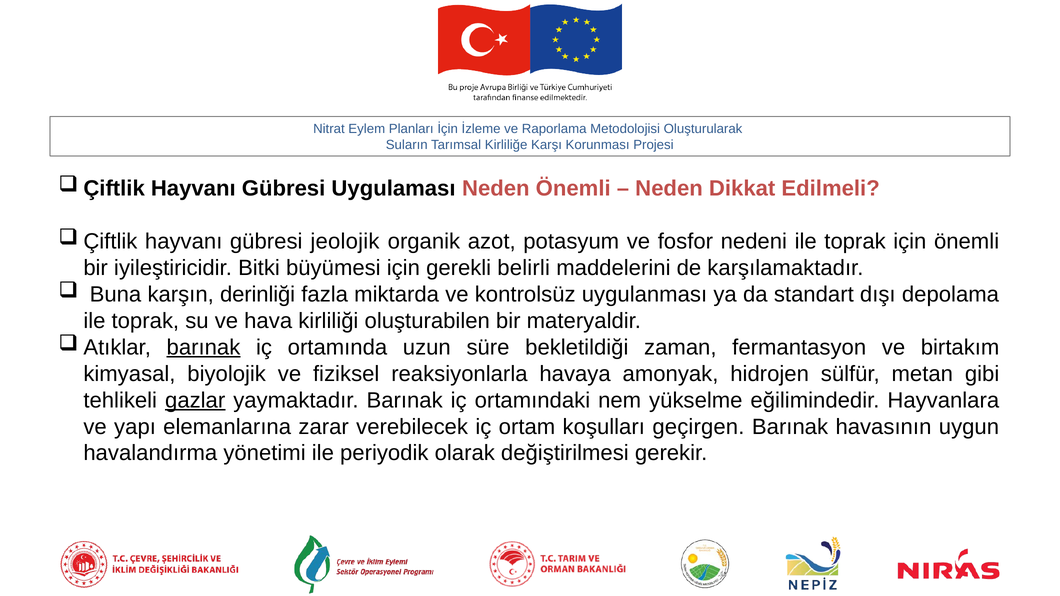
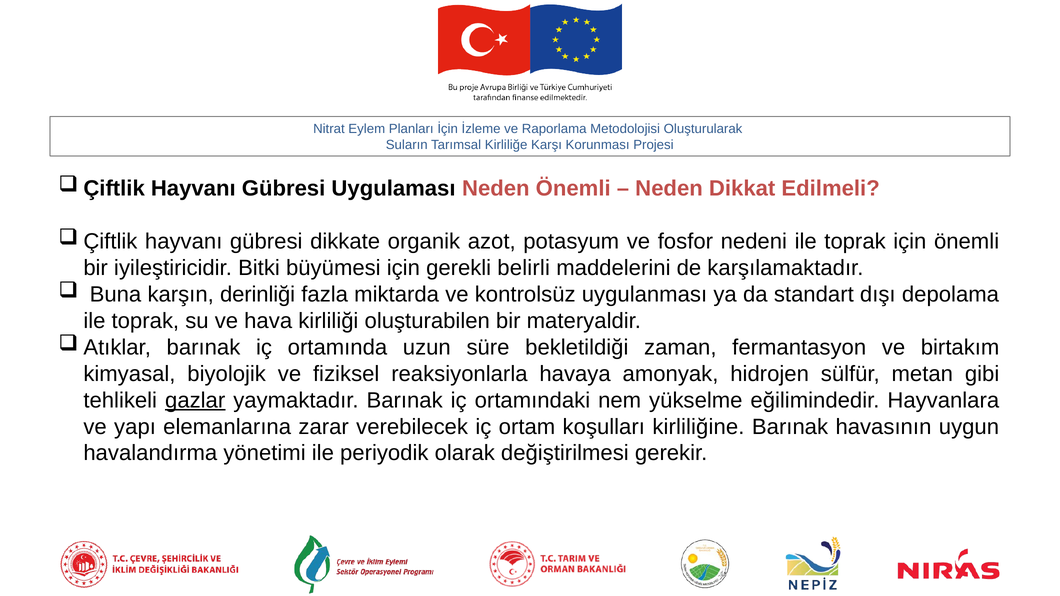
jeolojik: jeolojik -> dikkate (345, 241)
barınak underline: present -> none (203, 347)
geçirgen: geçirgen -> kirliliğine (698, 427)
